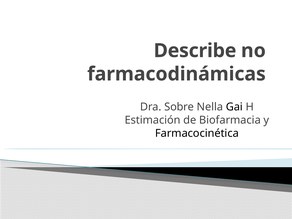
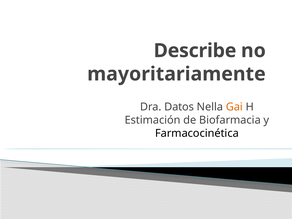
farmacodinámicas: farmacodinámicas -> mayoritariamente (176, 74)
Sobre: Sobre -> Datos (179, 107)
Gai colour: black -> orange (234, 107)
